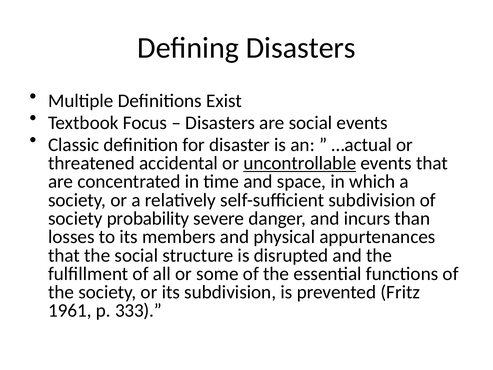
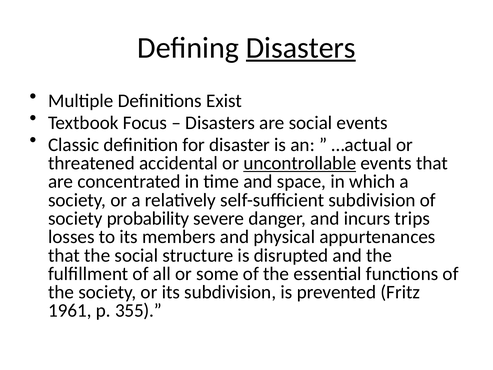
Disasters underline: none -> present (301, 48)
than: than -> trips (412, 218)
333: 333 -> 355 (138, 310)
